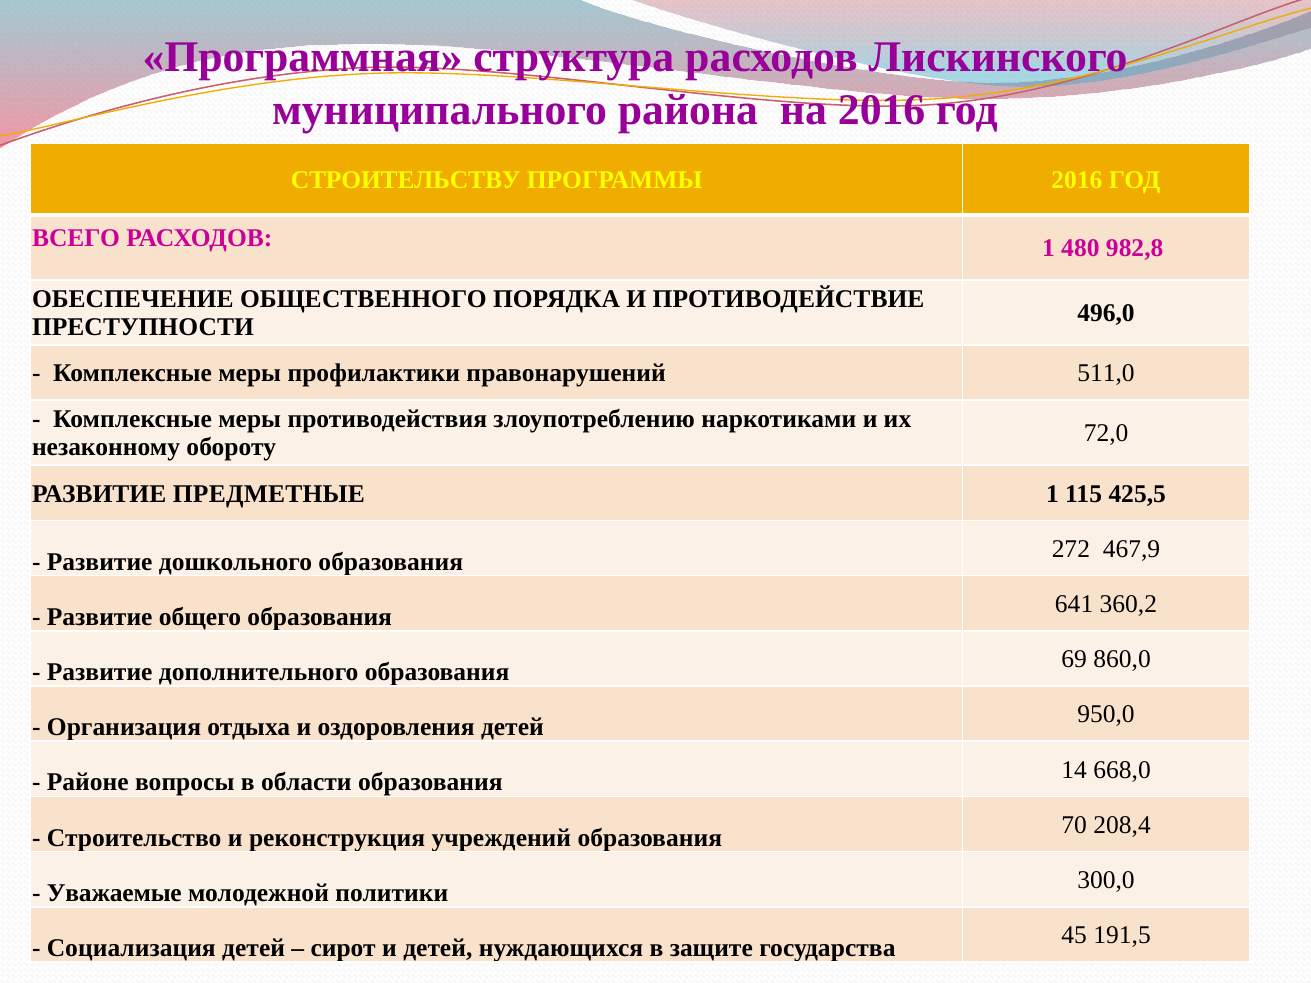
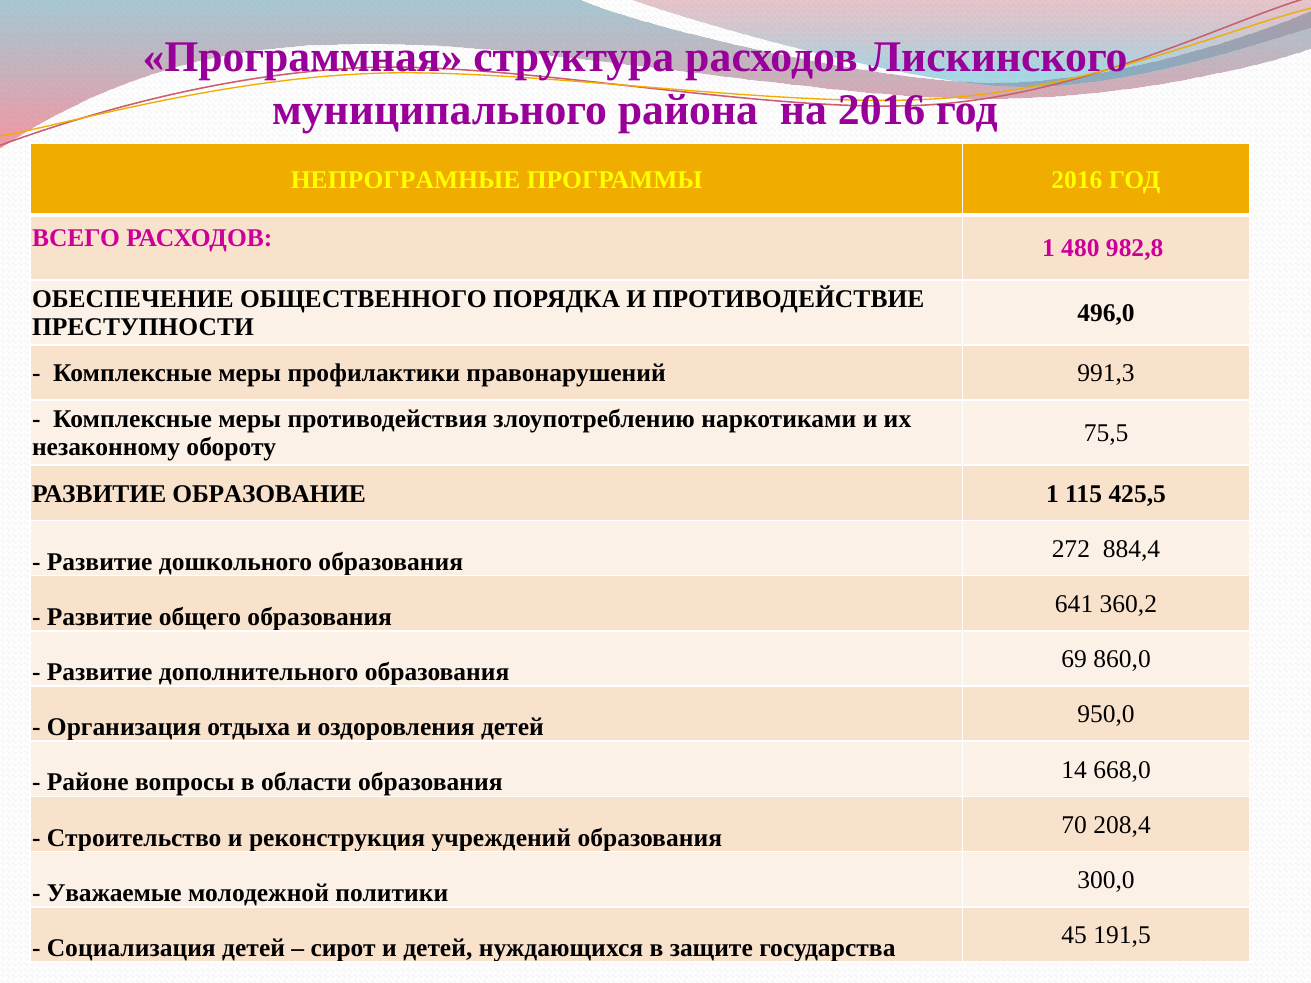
СТРОИТЕЛЬСТВУ: СТРОИТЕЛЬСТВУ -> НЕПРОГРАМНЫЕ (406, 180)
511,0: 511,0 -> 991,3 (1106, 374)
72,0: 72,0 -> 75,5 (1106, 434)
ПРЕДМЕТНЫЕ: ПРЕДМЕТНЫЕ -> ОБРАЗОВАНИЕ (269, 494)
467,9: 467,9 -> 884,4 (1132, 549)
